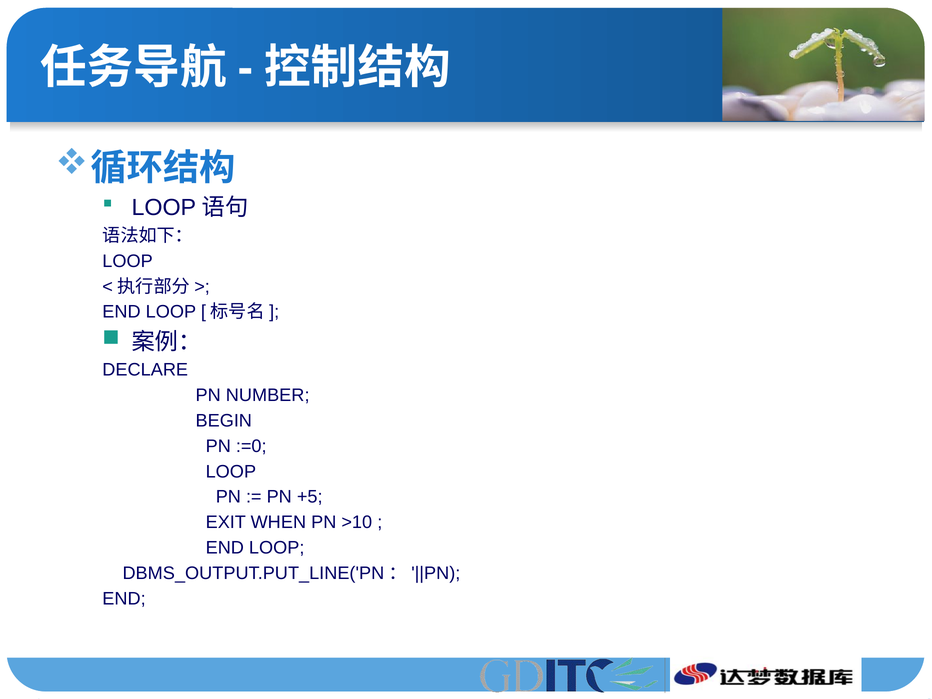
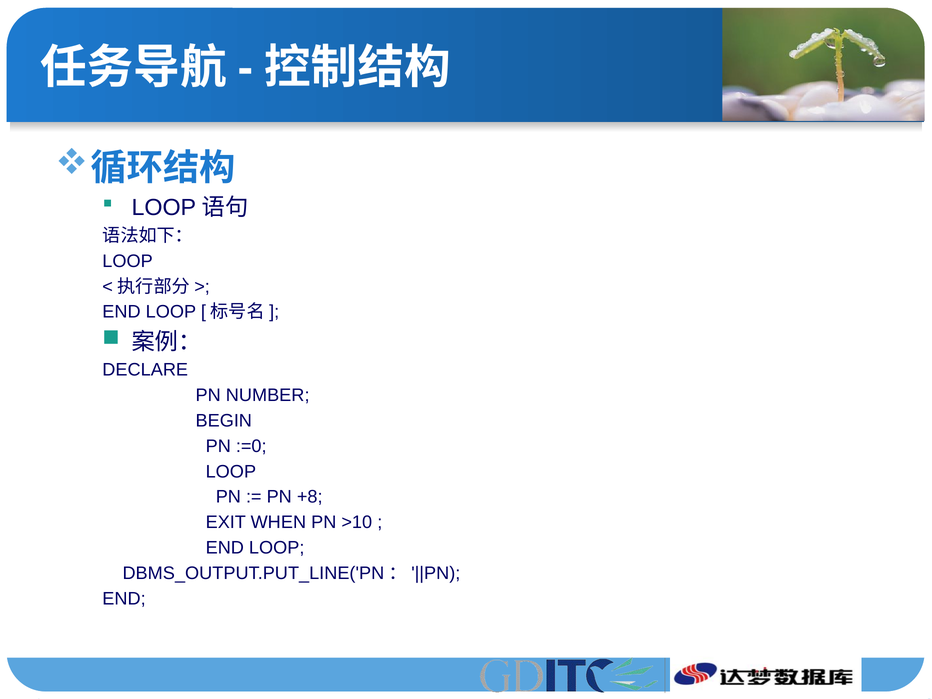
+5: +5 -> +8 (310, 497)
